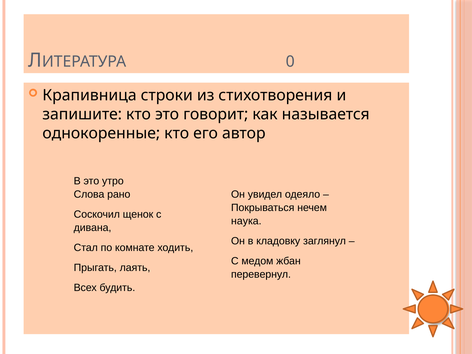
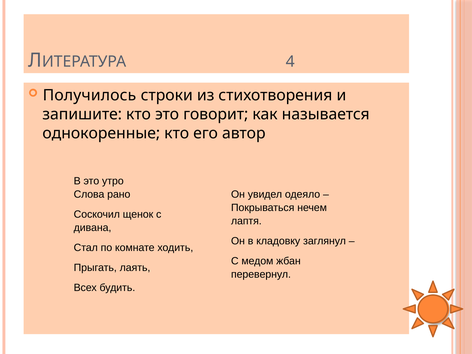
0: 0 -> 4 (290, 62)
Крапивница: Крапивница -> Получилось (89, 95)
наука: наука -> лаптя (246, 221)
